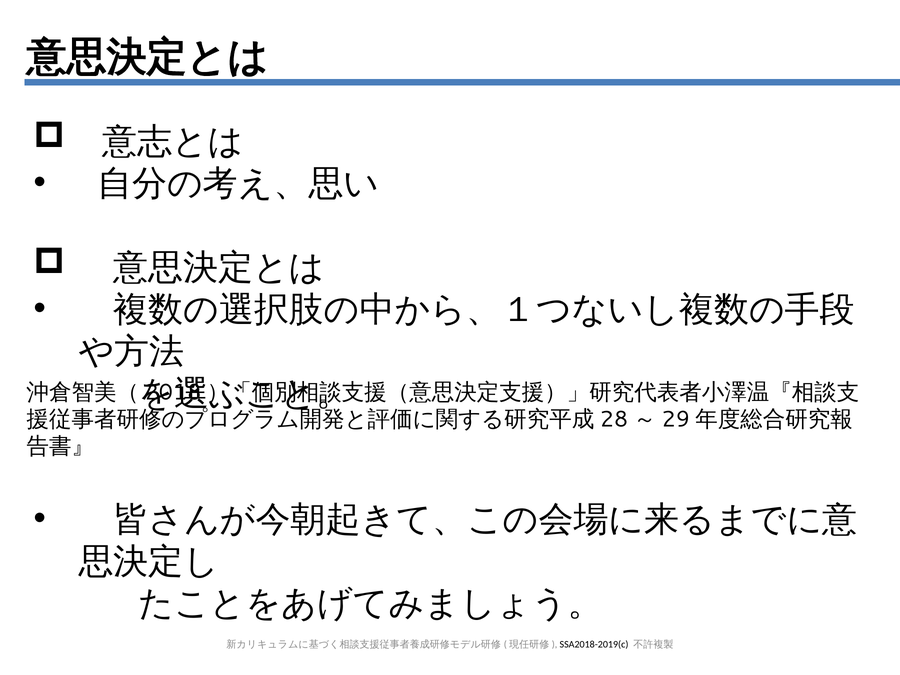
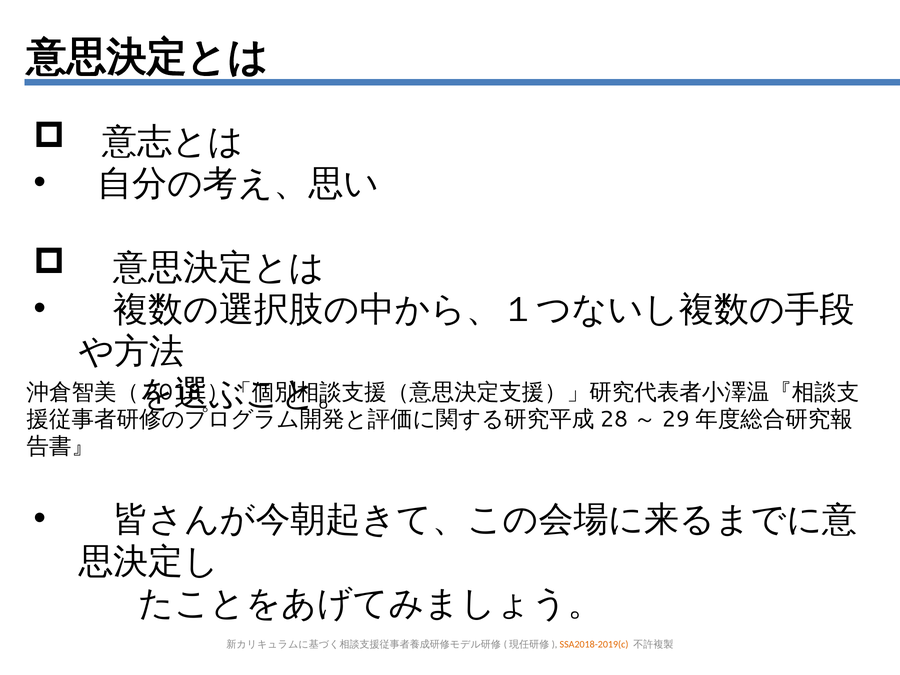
SSA2018-2019(c colour: black -> orange (594, 644)
